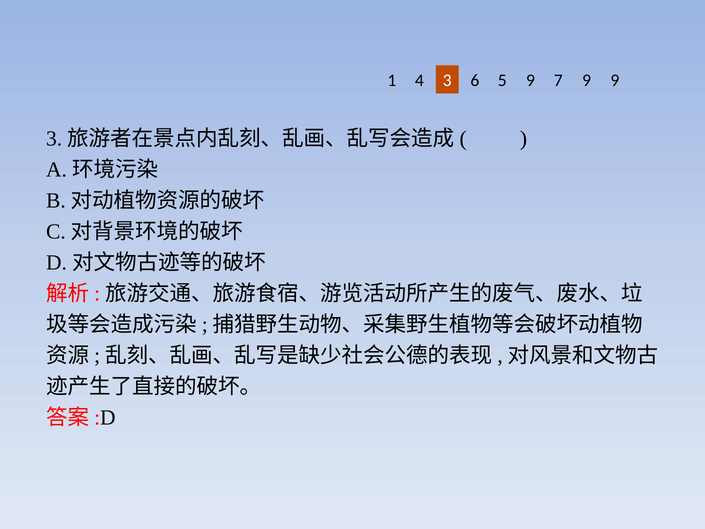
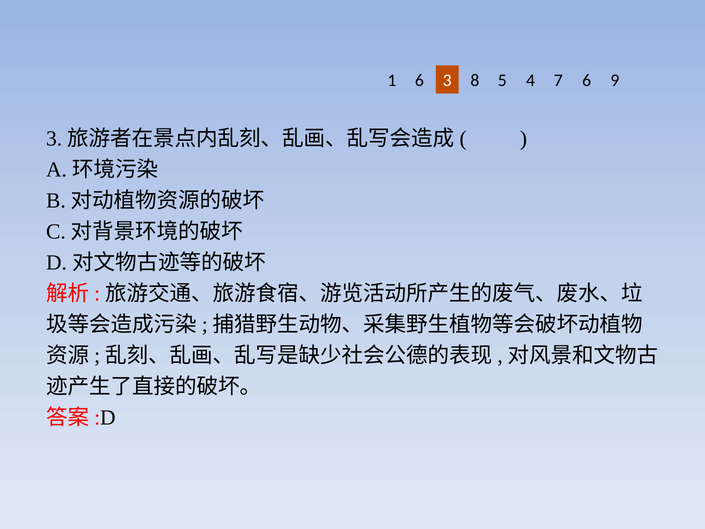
1 4: 4 -> 6 (419, 81)
6: 6 -> 8 (475, 81)
5 9: 9 -> 4 (530, 81)
7 9: 9 -> 6 (587, 81)
